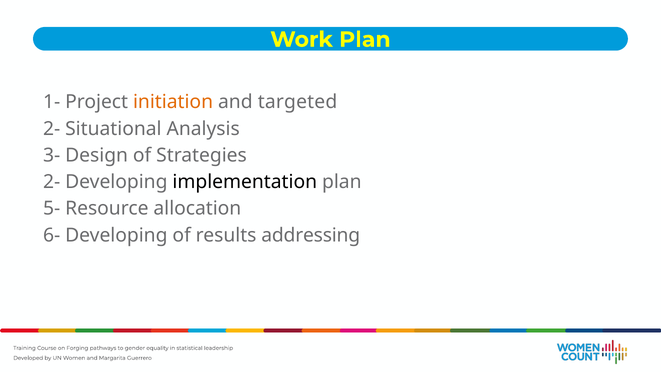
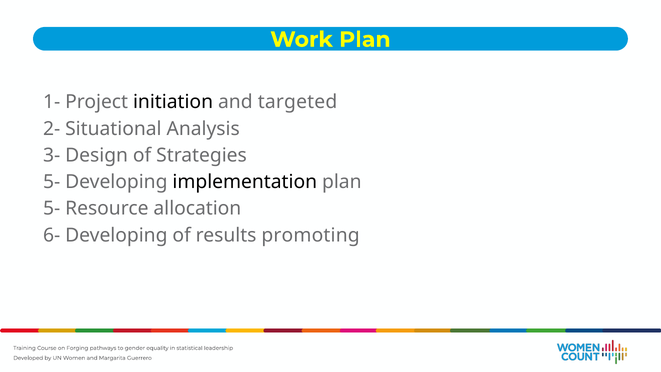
initiation colour: orange -> black (173, 102)
2-: 2- -> 5- (52, 182)
addressing: addressing -> promoting (311, 235)
